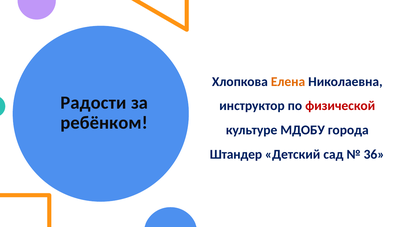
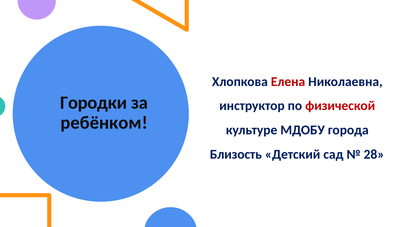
Елена colour: orange -> red (288, 82)
Радости: Радости -> Городки (94, 103)
Штандер: Штандер -> Близость (236, 154)
36: 36 -> 28 (374, 154)
